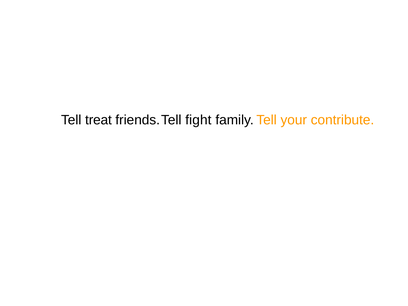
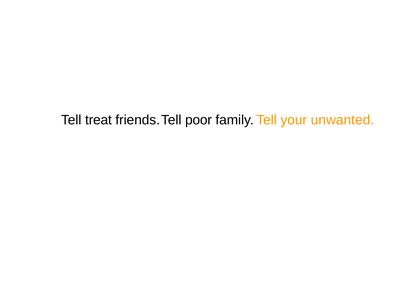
fight: fight -> poor (199, 120)
contribute: contribute -> unwanted (342, 120)
